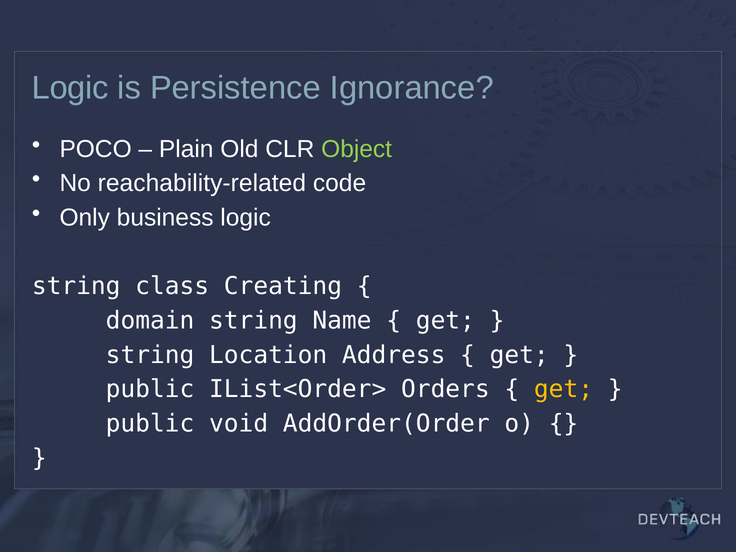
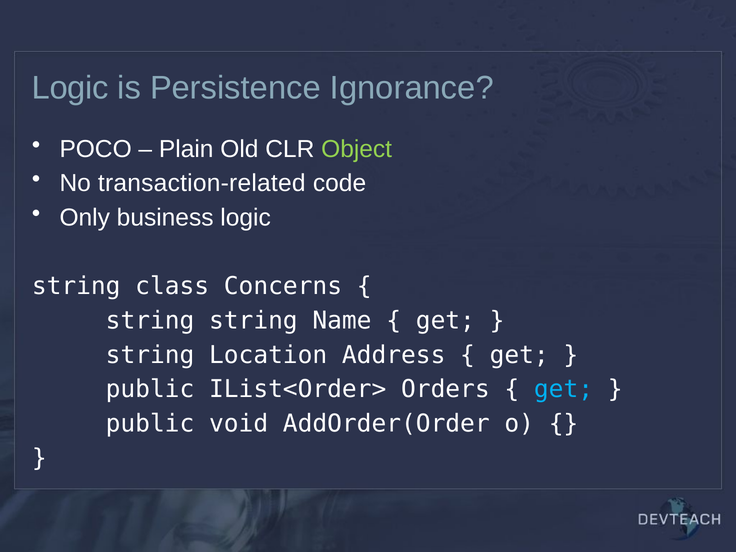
reachability-related: reachability-related -> transaction-related (202, 183)
Creating: Creating -> Concerns (283, 286)
domain: domain -> string (150, 321)
get colour: yellow -> light blue (563, 389)
